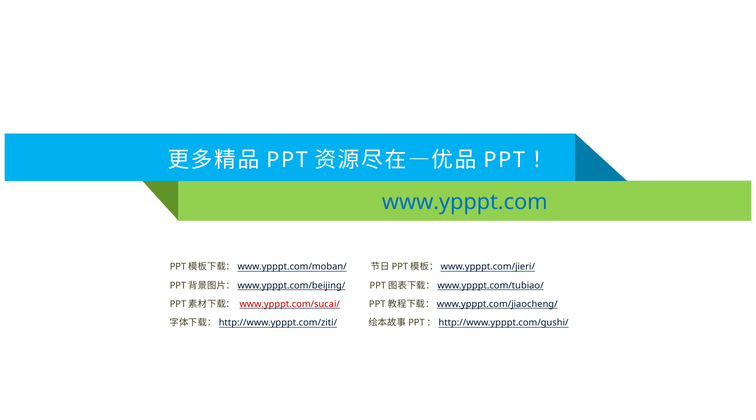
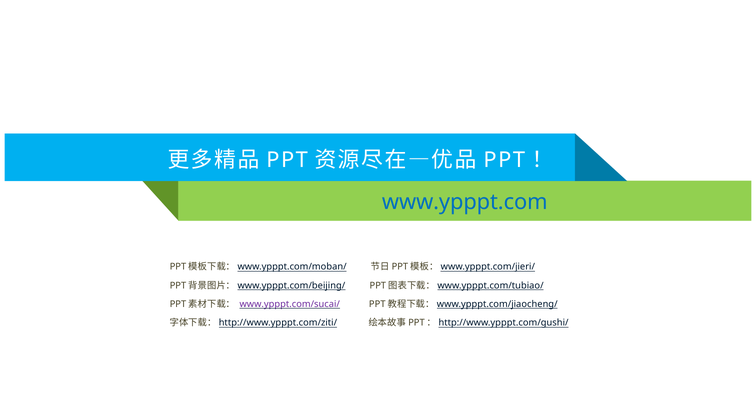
www.ypppt.com/sucai/ colour: red -> purple (290, 304)
